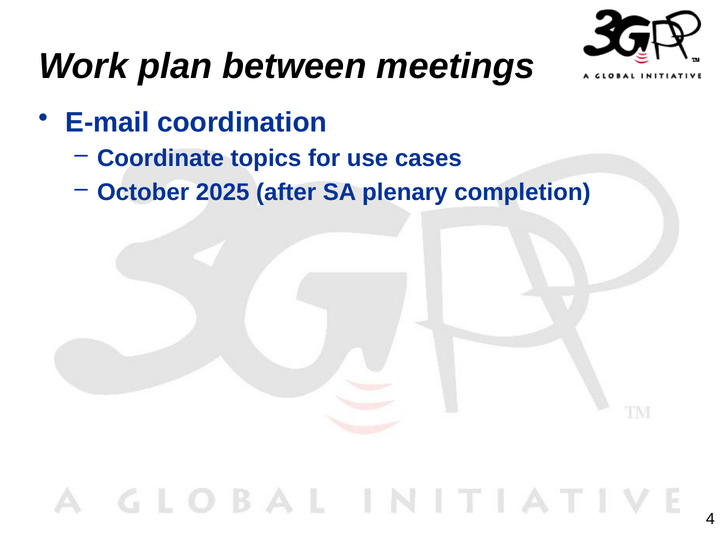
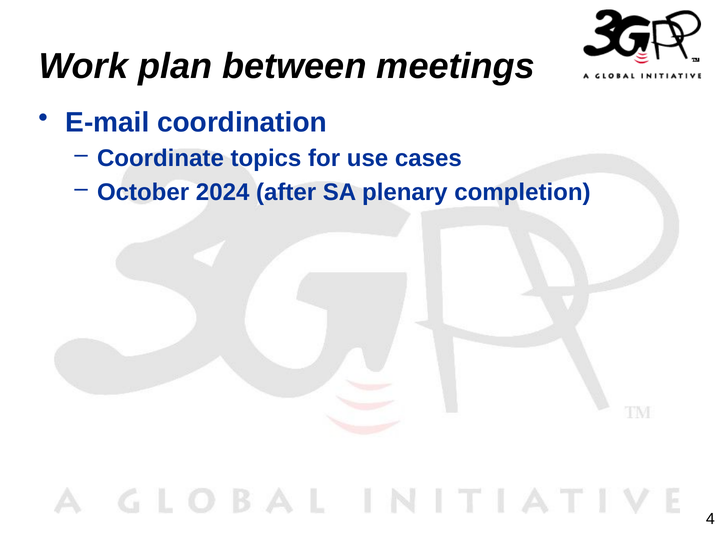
2025: 2025 -> 2024 (223, 192)
